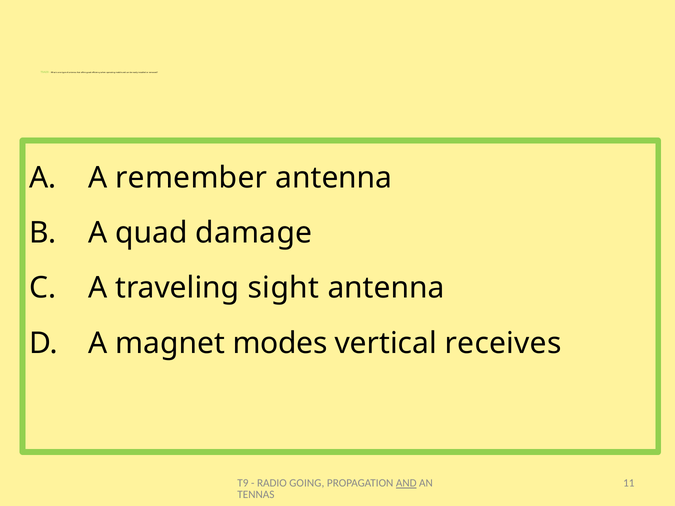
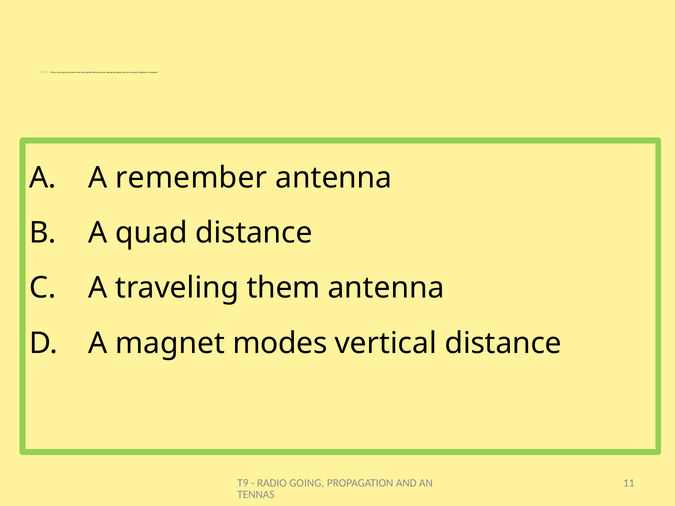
quad damage: damage -> distance (254, 233)
sight: sight -> them (284, 288)
vertical receives: receives -> distance (503, 343)
AND underline: present -> none (406, 483)
